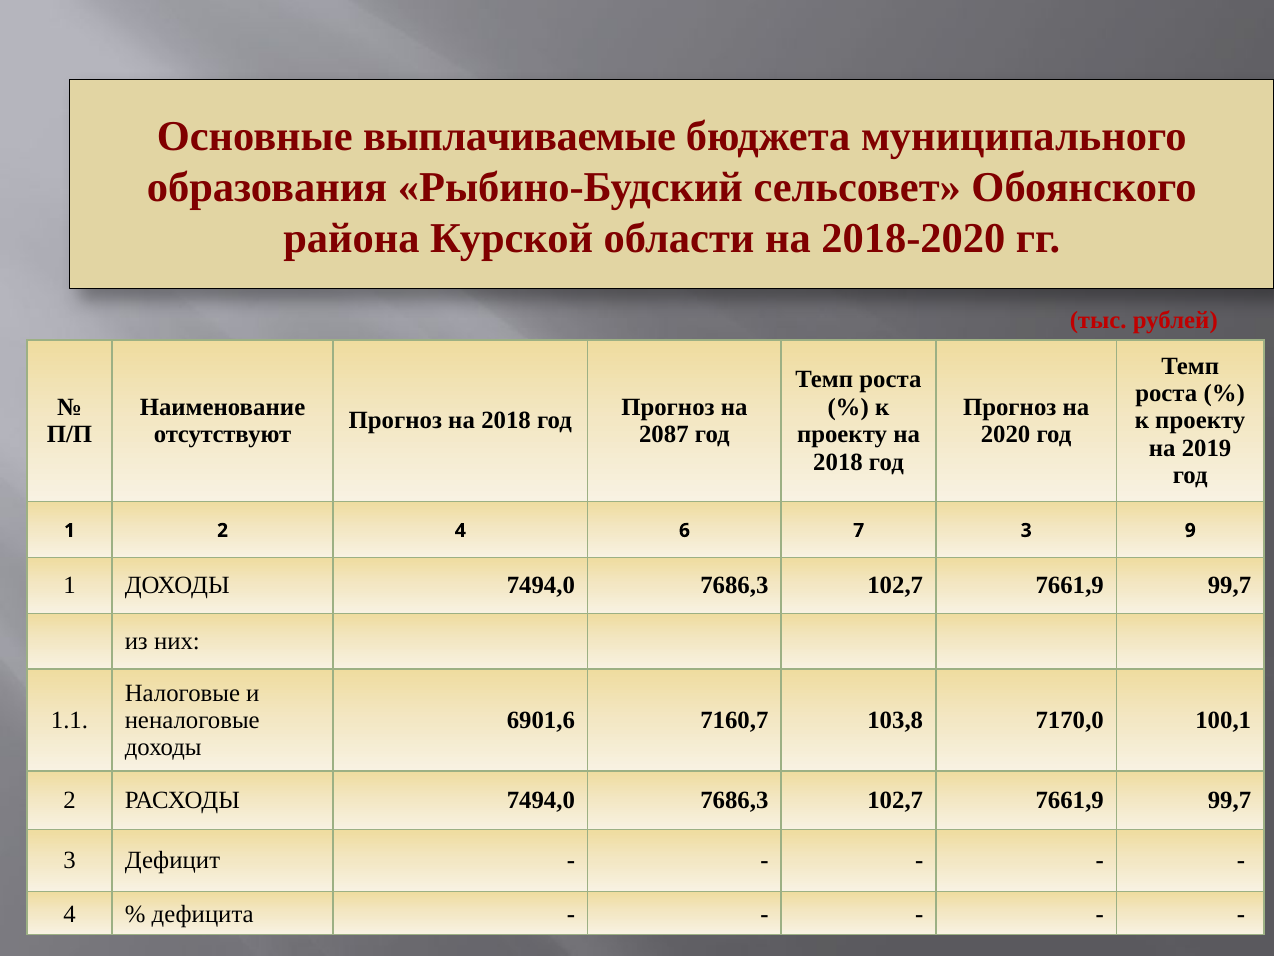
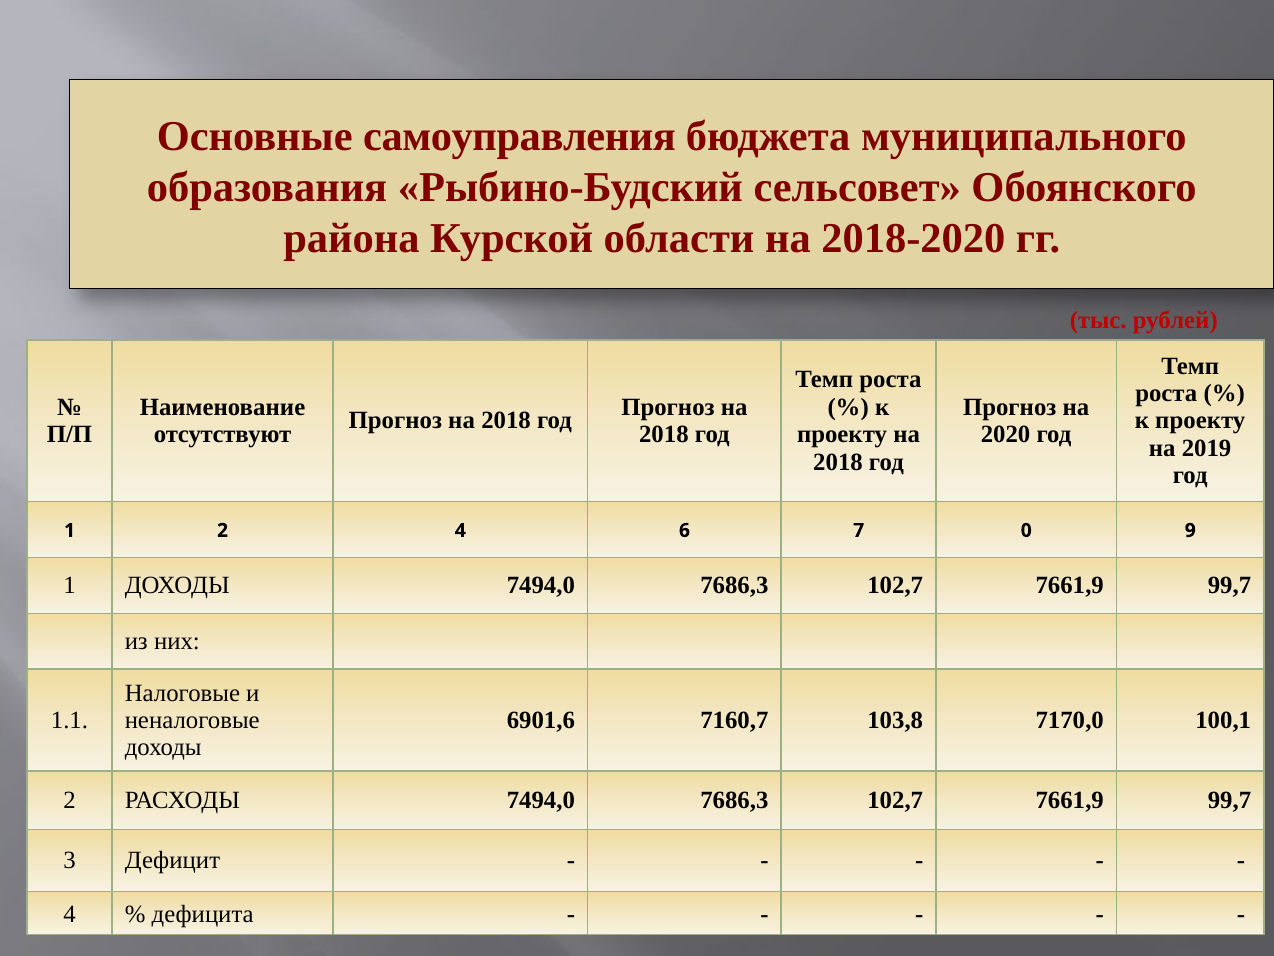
выплачиваемые: выплачиваемые -> самоуправления (520, 136)
2087: 2087 -> 2018 (664, 434)
7 3: 3 -> 0 (1026, 530)
